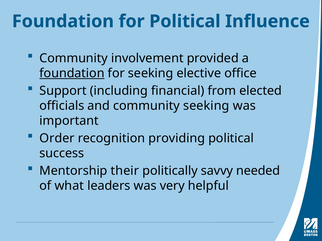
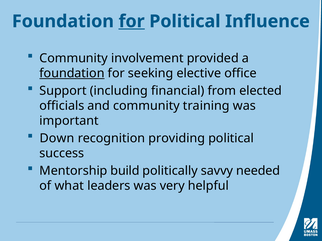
for underline: none -> present (132, 21)
community seeking: seeking -> training (206, 106)
Order: Order -> Down (57, 138)
their: their -> build (125, 171)
